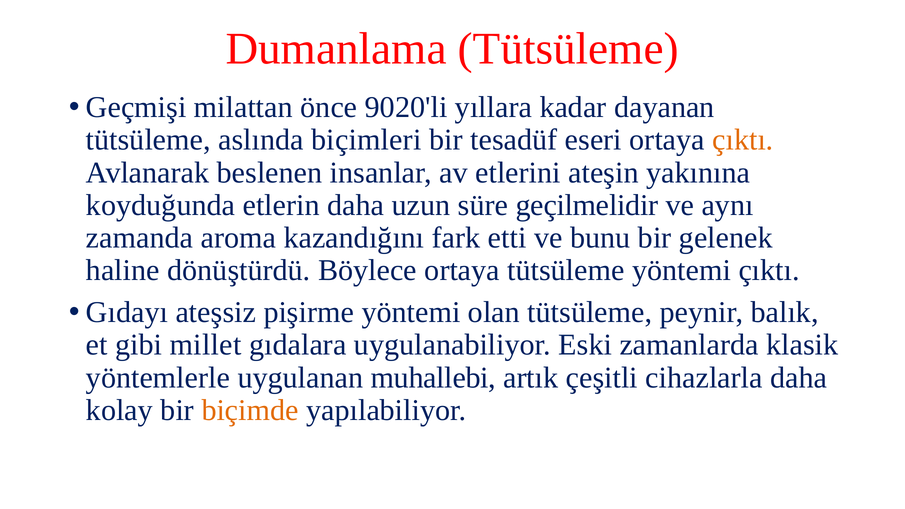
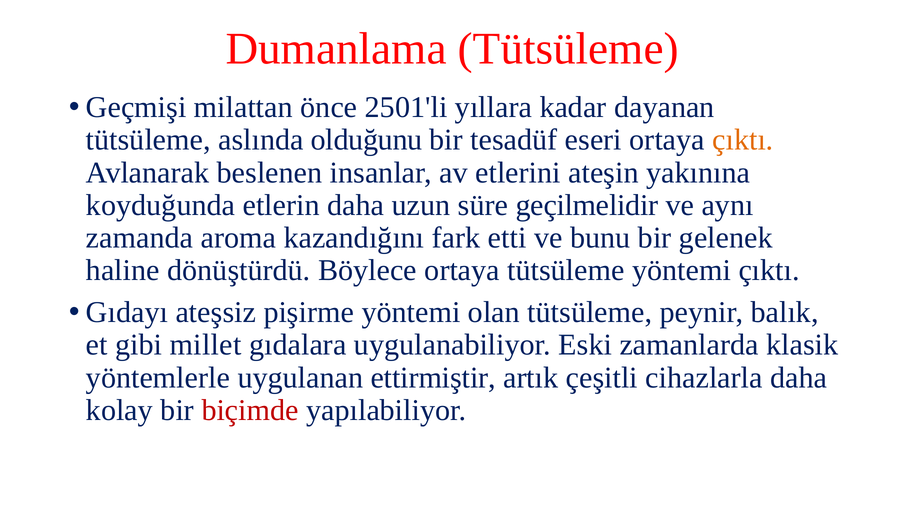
9020'li: 9020'li -> 2501'li (406, 107)
biçimleri: biçimleri -> olduğunu (367, 140)
muhallebi: muhallebi -> ettirmiştir (433, 378)
biçimde colour: orange -> red (250, 410)
